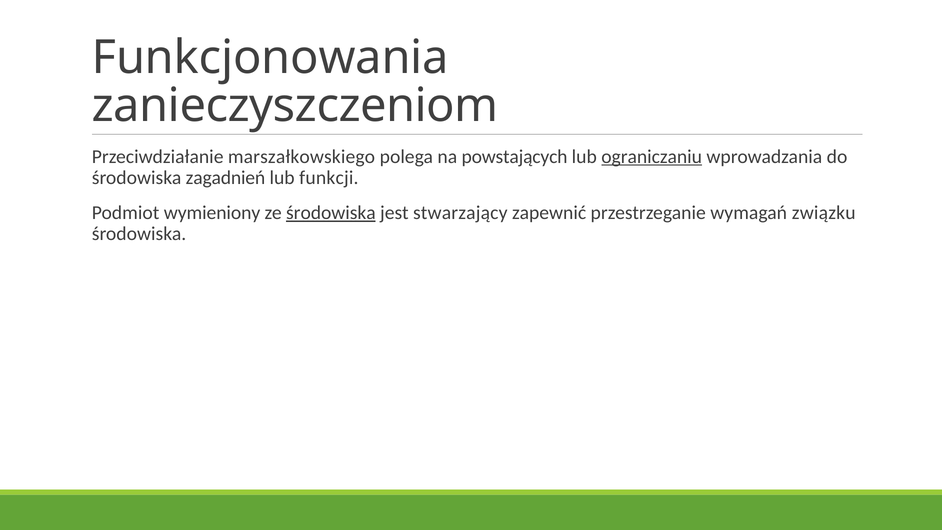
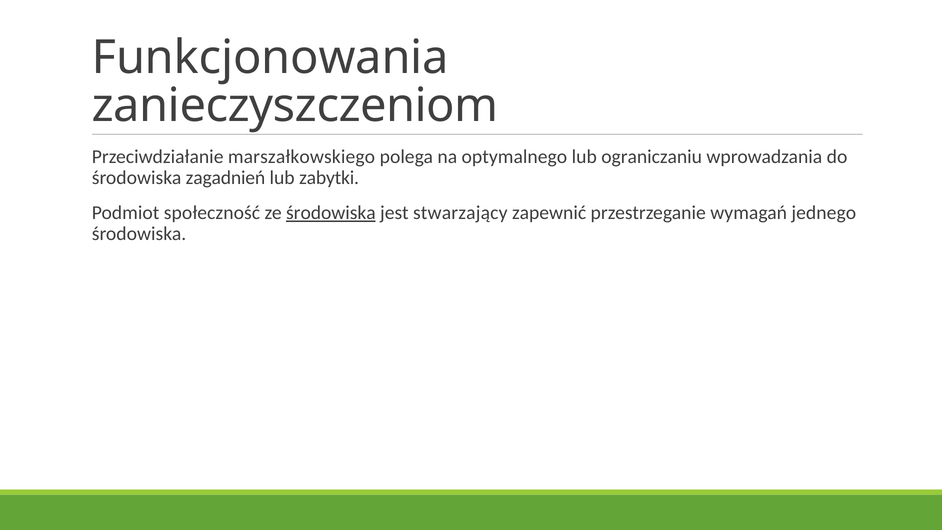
powstających: powstających -> optymalnego (514, 157)
ograniczaniu underline: present -> none (652, 157)
funkcji: funkcji -> zabytki (329, 178)
wymieniony: wymieniony -> społeczność (212, 213)
związku: związku -> jednego (824, 213)
